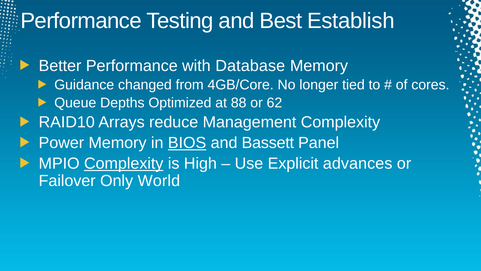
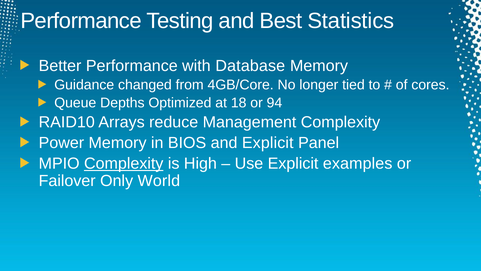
Establish: Establish -> Statistics (351, 21)
88: 88 -> 18 (239, 103)
62: 62 -> 94 (274, 103)
BIOS underline: present -> none (187, 143)
and Bassett: Bassett -> Explicit (268, 143)
advances: advances -> examples (358, 163)
